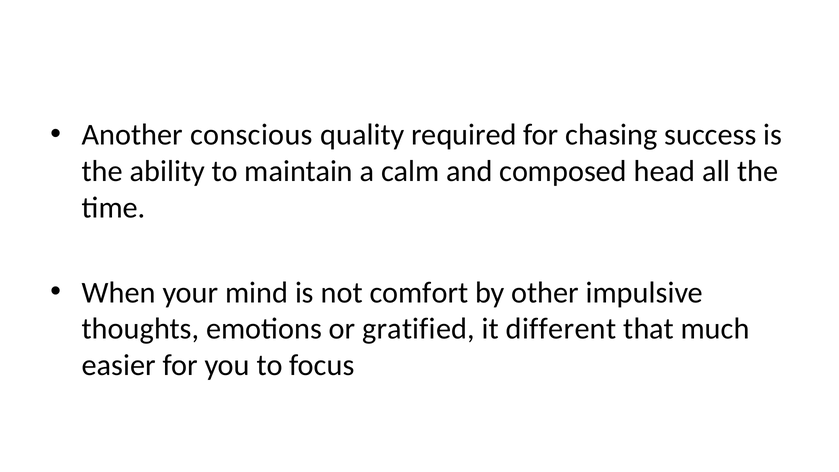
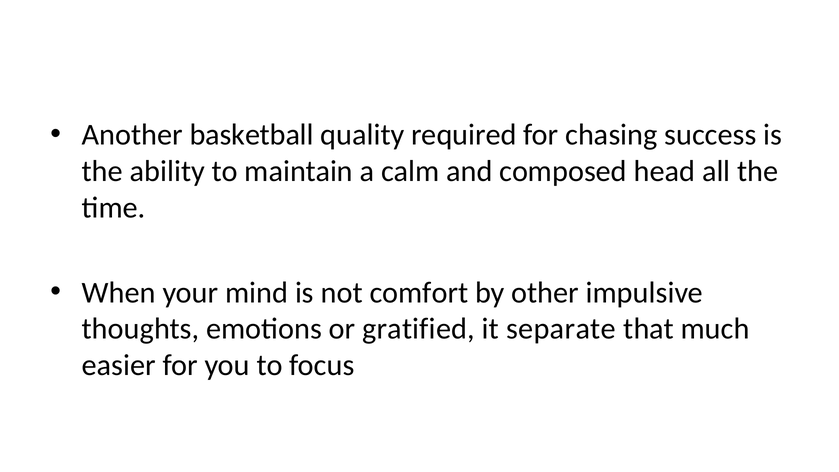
conscious: conscious -> basketball (252, 135)
different: different -> separate (561, 329)
